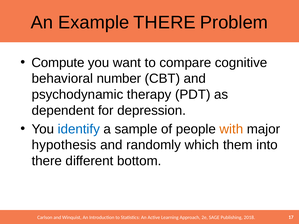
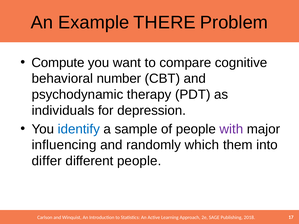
dependent: dependent -> individuals (63, 111)
with colour: orange -> purple (231, 129)
hypothesis: hypothesis -> influencing (64, 145)
there: there -> differ (47, 161)
different bottom: bottom -> people (139, 161)
